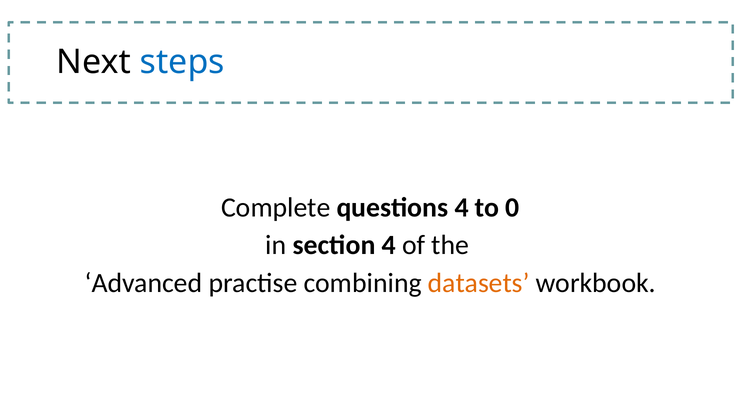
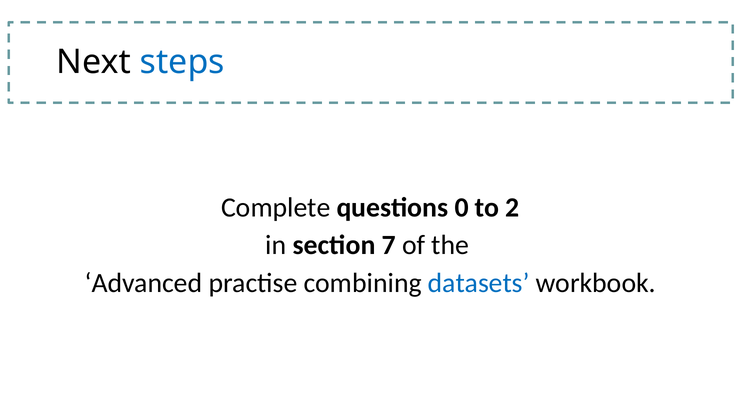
questions 4: 4 -> 0 (462, 207)
0: 0 -> 2 (512, 207)
section 4: 4 -> 7 (389, 245)
datasets colour: orange -> blue (479, 283)
